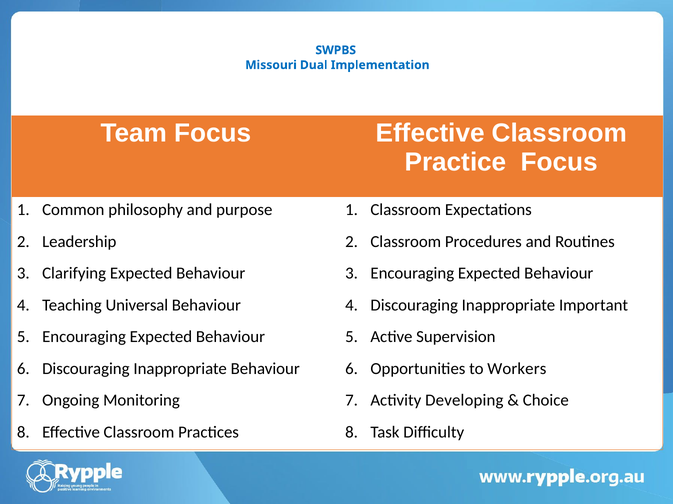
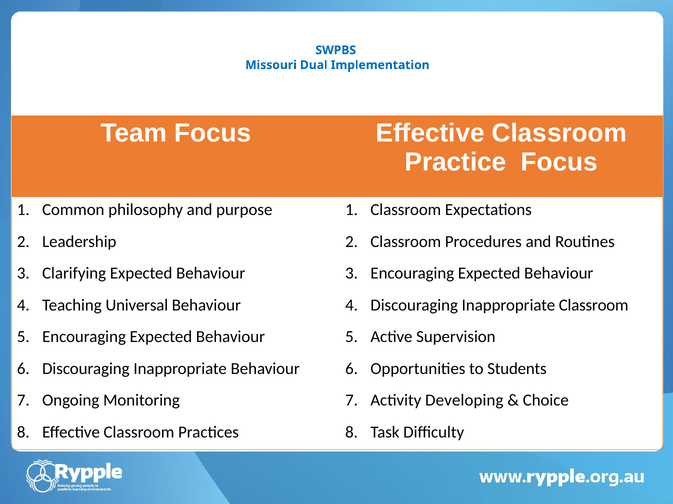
Inappropriate Important: Important -> Classroom (594, 306)
Workers: Workers -> Students (517, 369)
